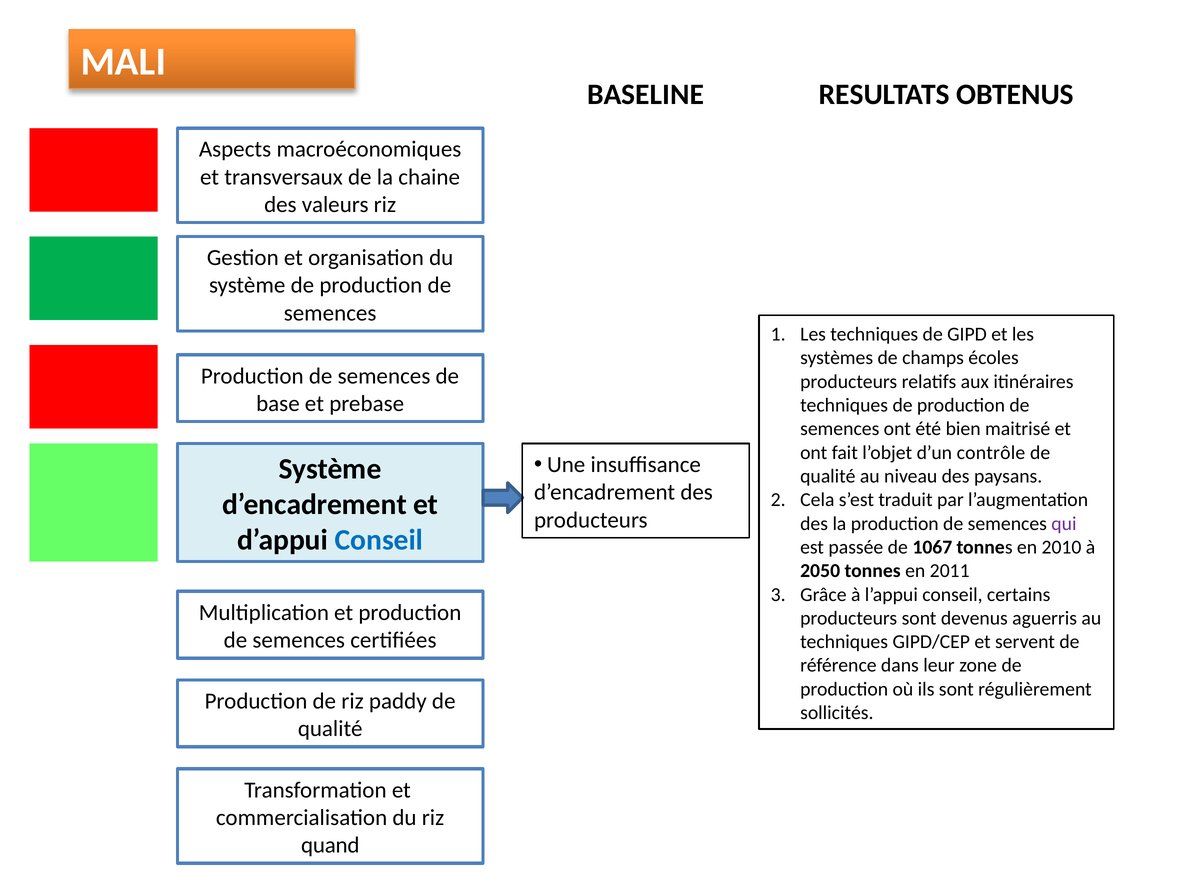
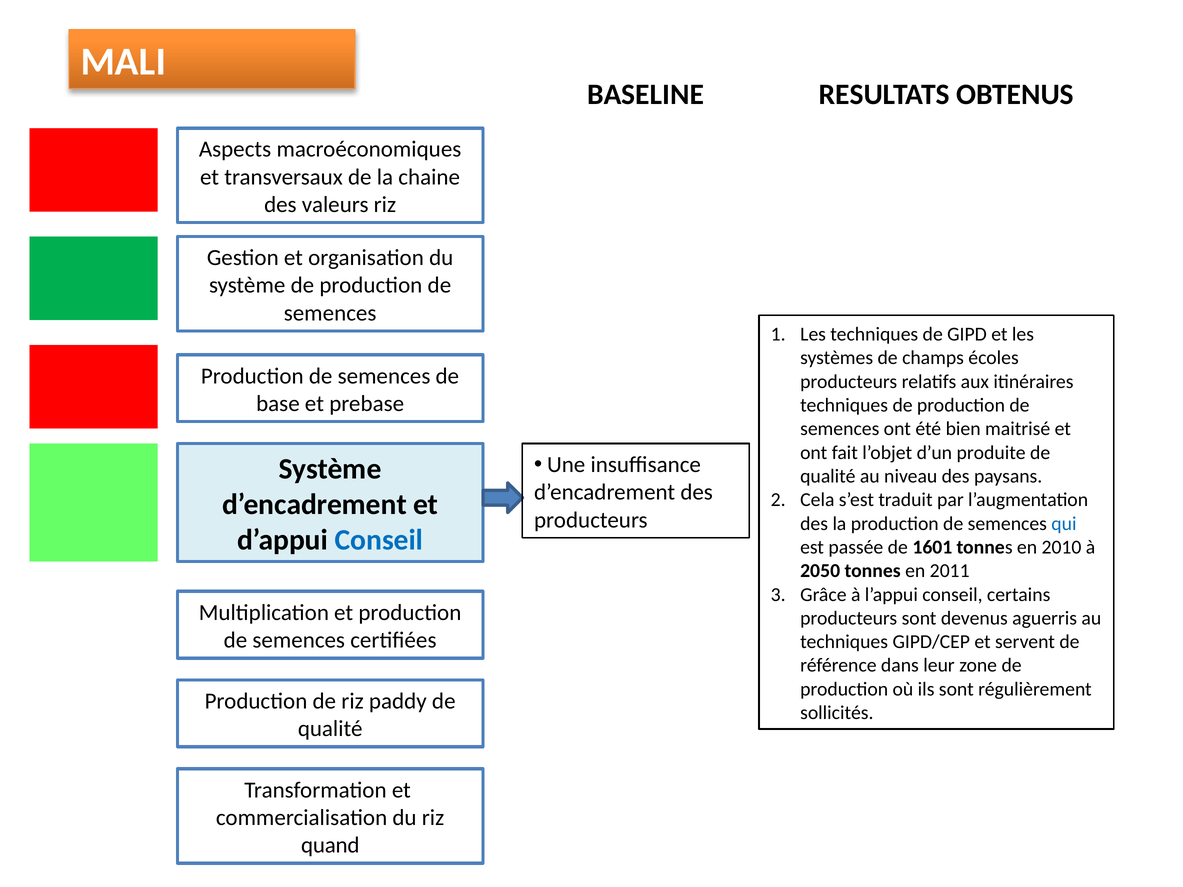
contrôle: contrôle -> produite (991, 453)
qui colour: purple -> blue (1064, 524)
1067: 1067 -> 1601 (932, 547)
